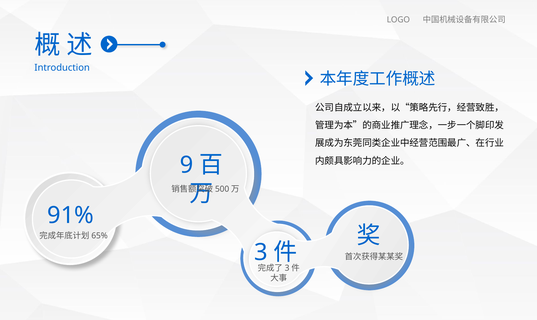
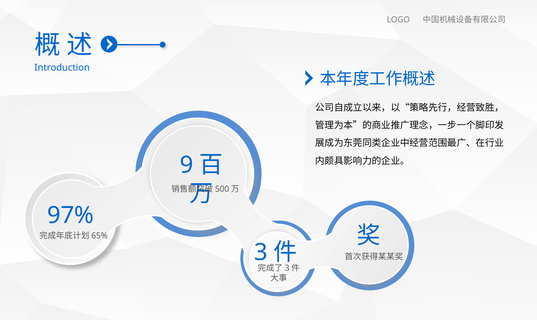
91%: 91% -> 97% (71, 215)
